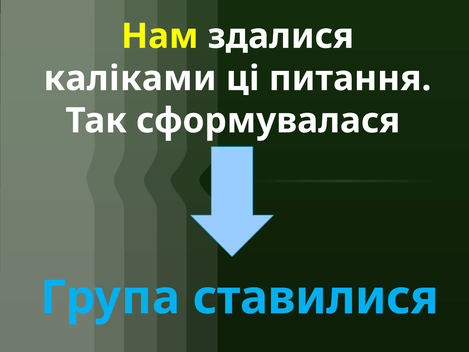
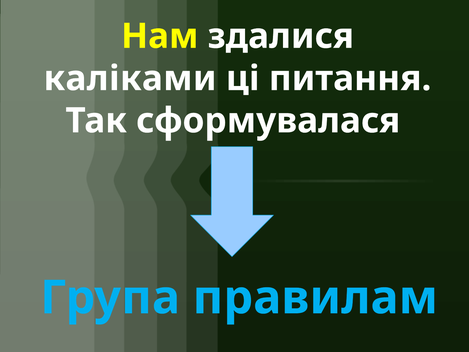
ставилися: ставилися -> правилам (315, 298)
